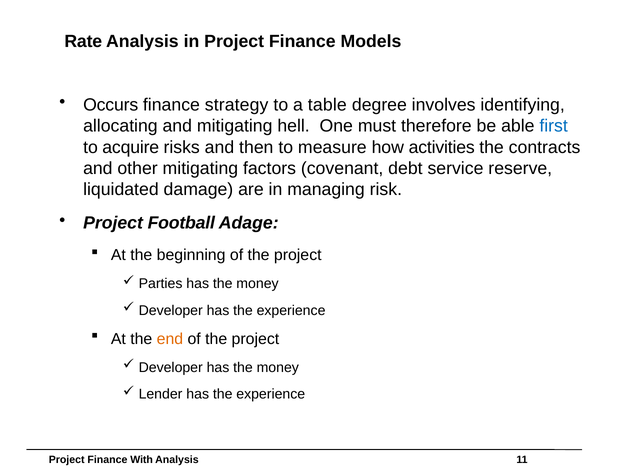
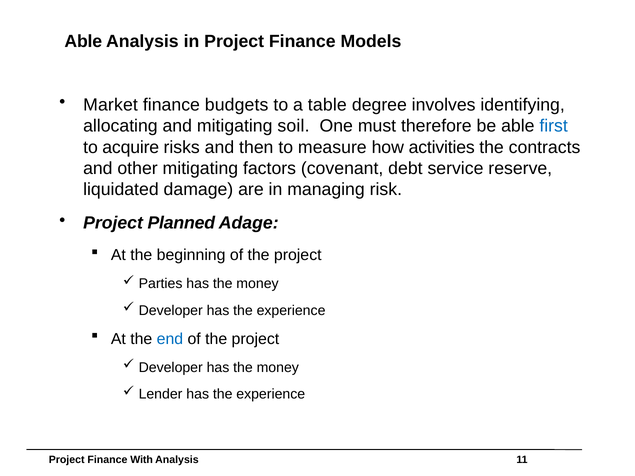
Rate: Rate -> Able (83, 41)
Occurs: Occurs -> Market (111, 105)
strategy: strategy -> budgets (237, 105)
hell: hell -> soil (293, 126)
Football: Football -> Planned (181, 223)
end colour: orange -> blue (170, 339)
